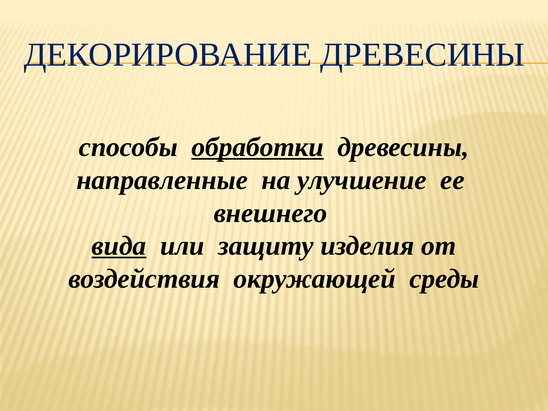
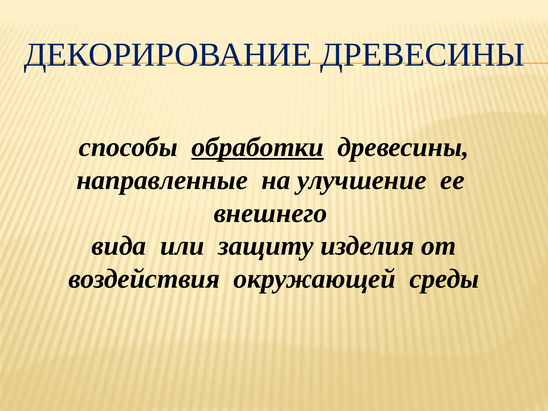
вида underline: present -> none (119, 246)
